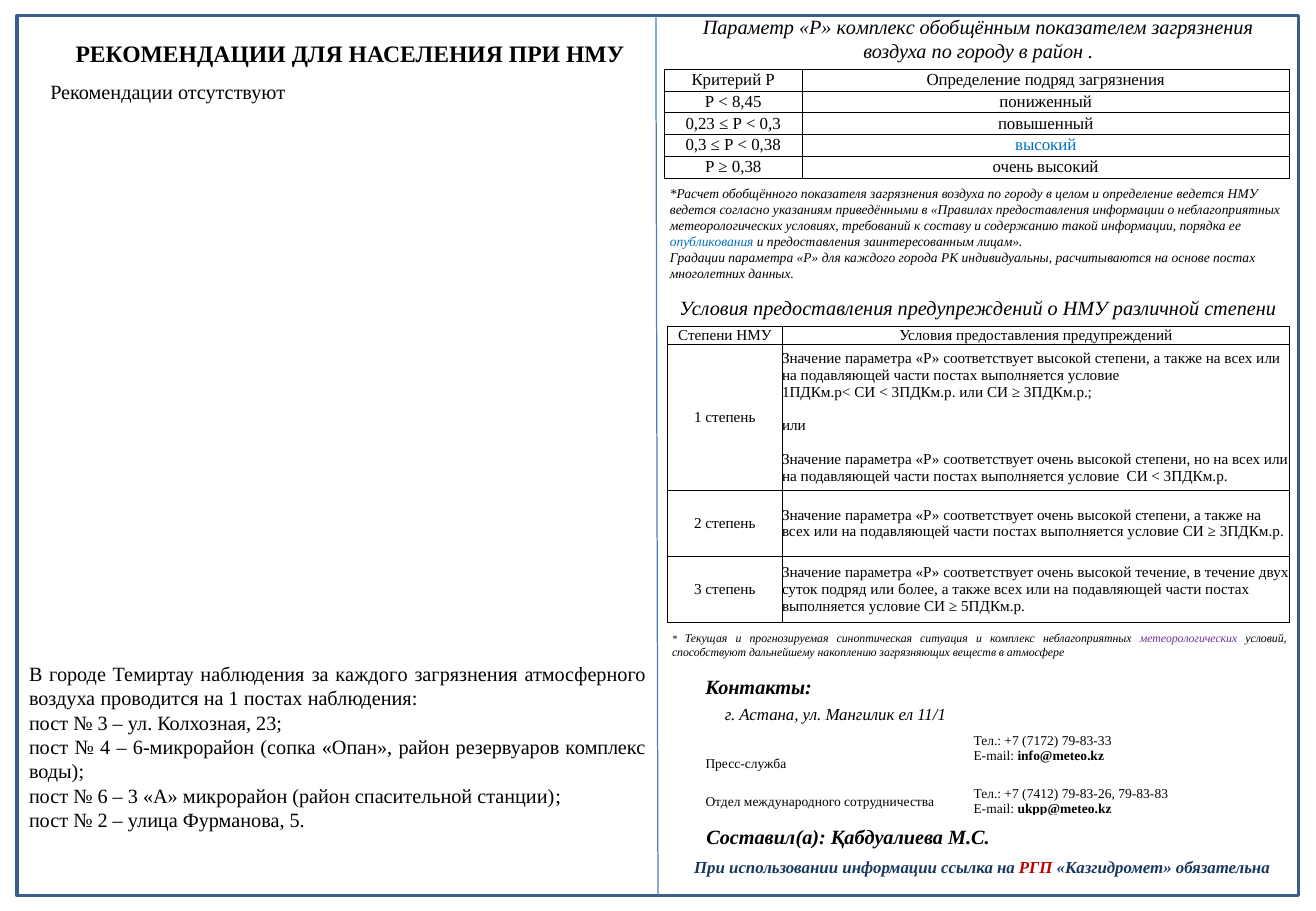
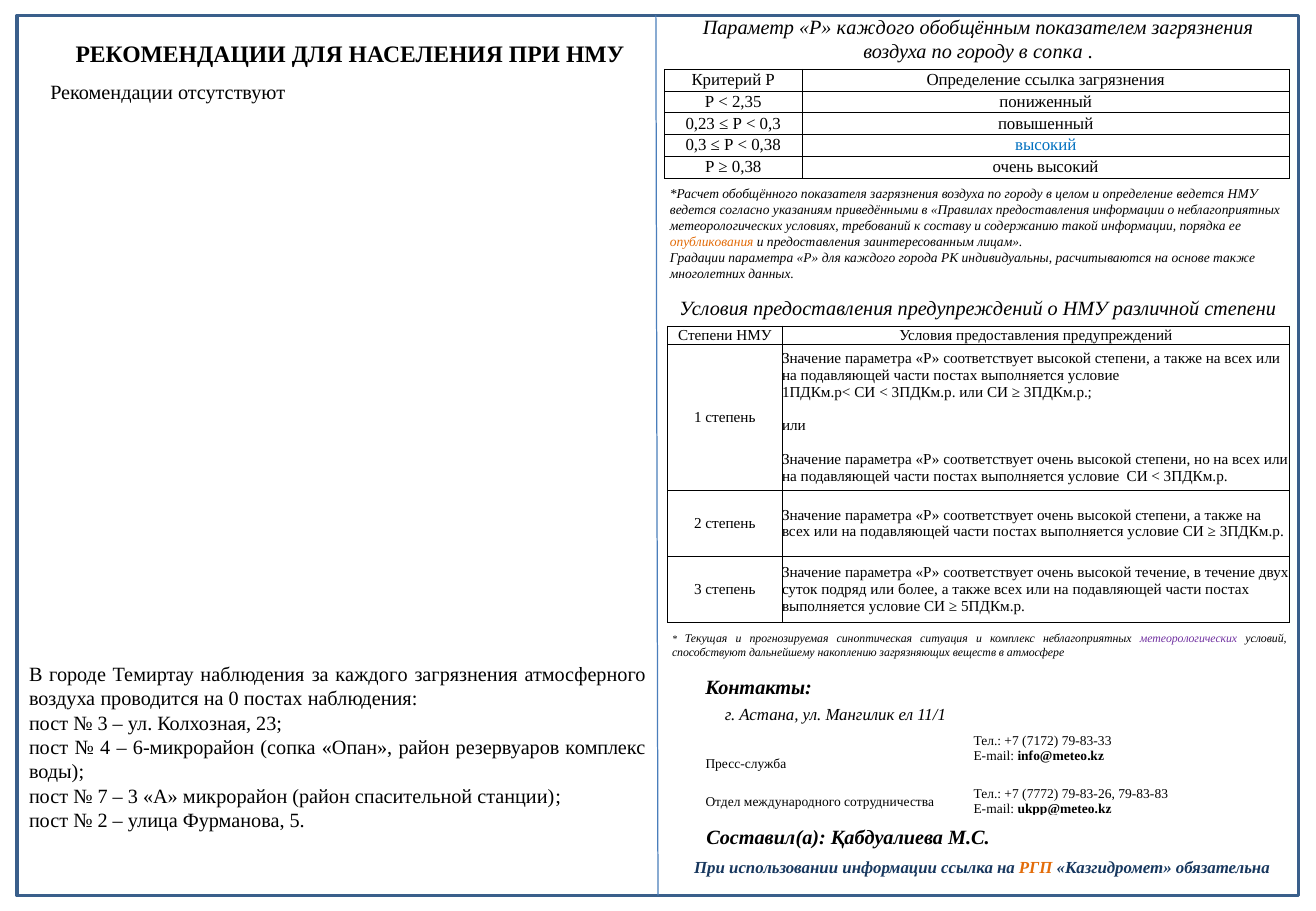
Р комплекс: комплекс -> каждого (876, 28)
в район: район -> сопка (1058, 52)
Определение подряд: подряд -> ссылка (1050, 80)
8,45: 8,45 -> 2,35 (747, 102)
опубликования colour: blue -> orange (712, 242)
основе постах: постах -> также (1234, 258)
на 1: 1 -> 0 (234, 699)
6: 6 -> 7 (103, 796)
7412: 7412 -> 7772 (1040, 794)
РГП colour: red -> orange (1036, 868)
